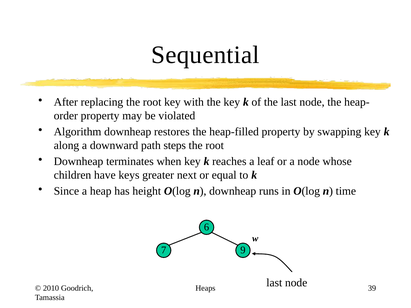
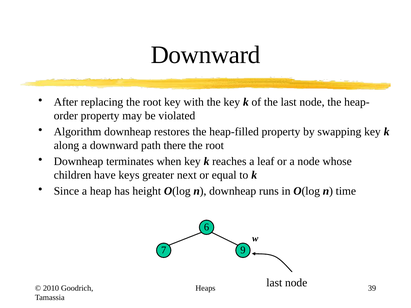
Sequential: Sequential -> Downward (206, 55)
steps: steps -> there (175, 146)
